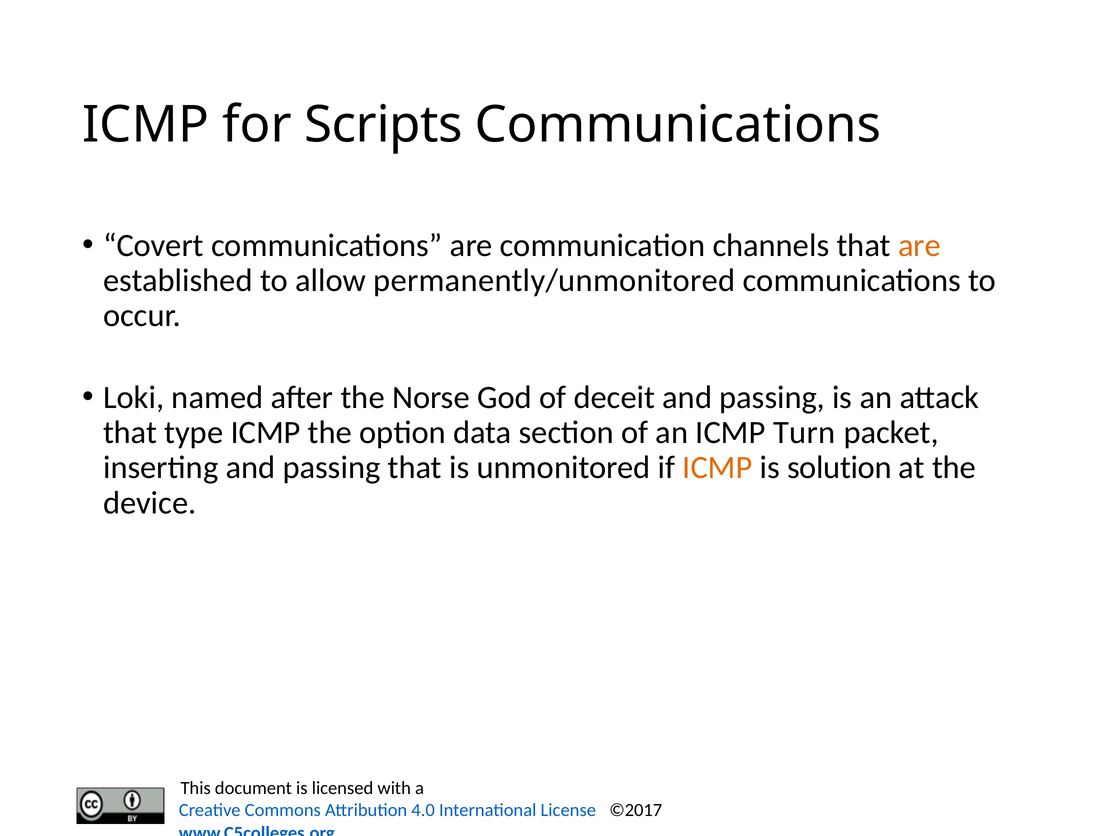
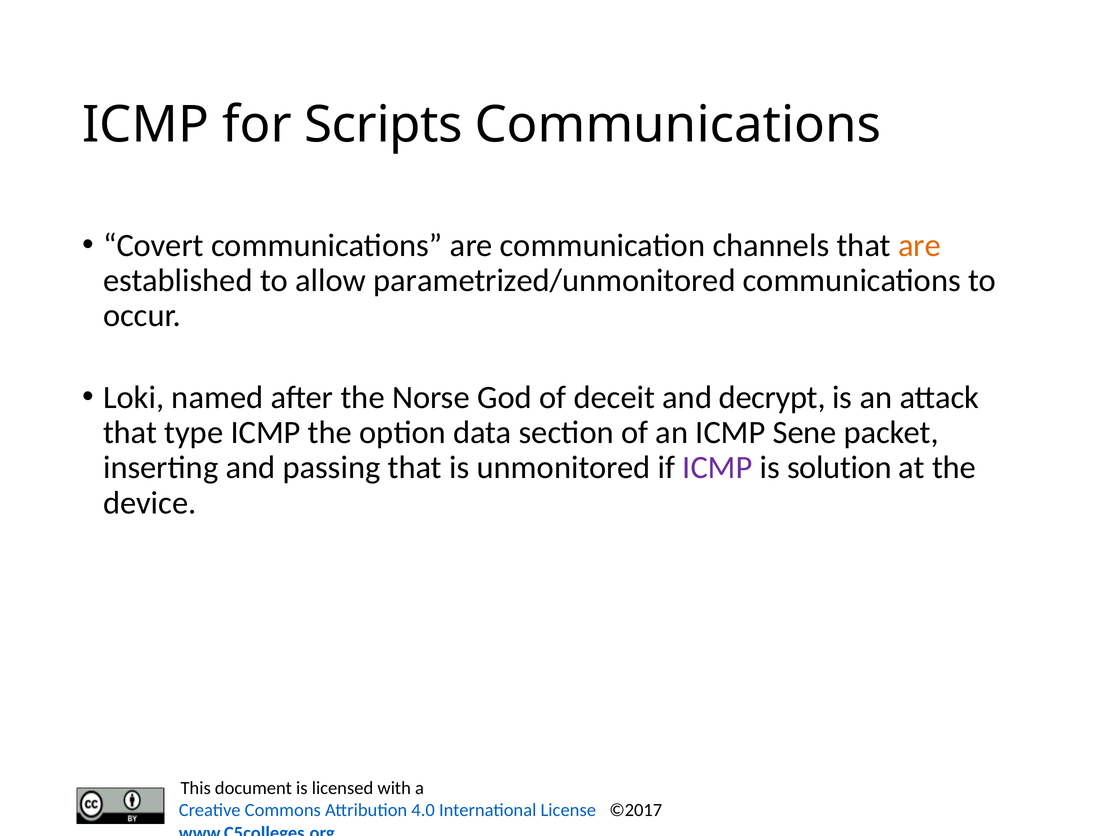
permanently/unmonitored: permanently/unmonitored -> parametrized/unmonitored (555, 281)
deceit and passing: passing -> decrypt (772, 398)
Turn: Turn -> Sene (805, 433)
ICMP colour: orange -> purple (717, 468)
